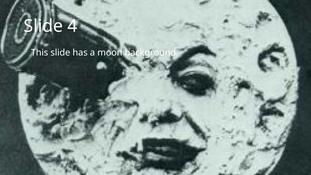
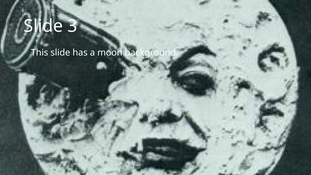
4: 4 -> 3 (72, 26)
